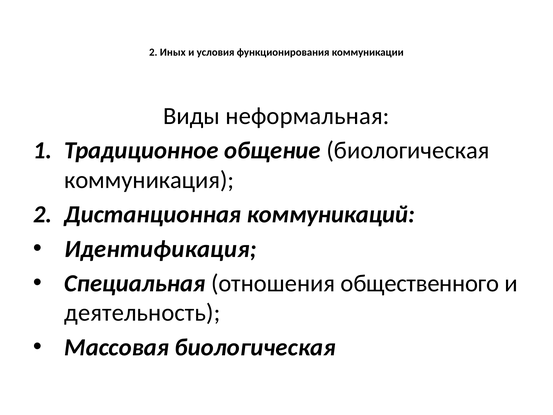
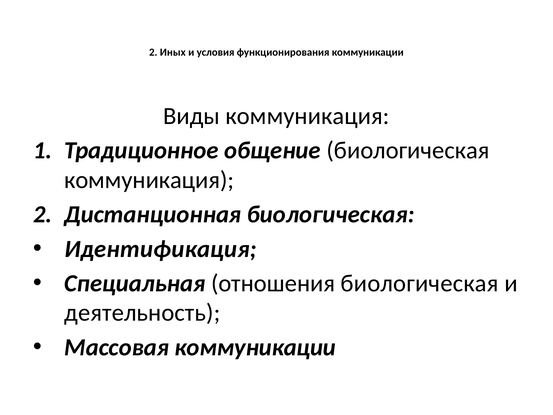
Виды неформальная: неформальная -> коммуникация (307, 116)
Дистанционная коммуникаций: коммуникаций -> биологическая (331, 214)
отношения общественного: общественного -> биологическая (420, 283)
Массовая биологическая: биологическая -> коммуникации (255, 347)
